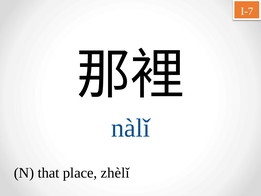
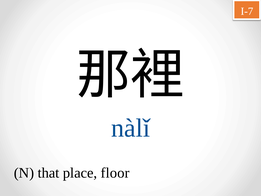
zhèlǐ: zhèlǐ -> floor (115, 173)
